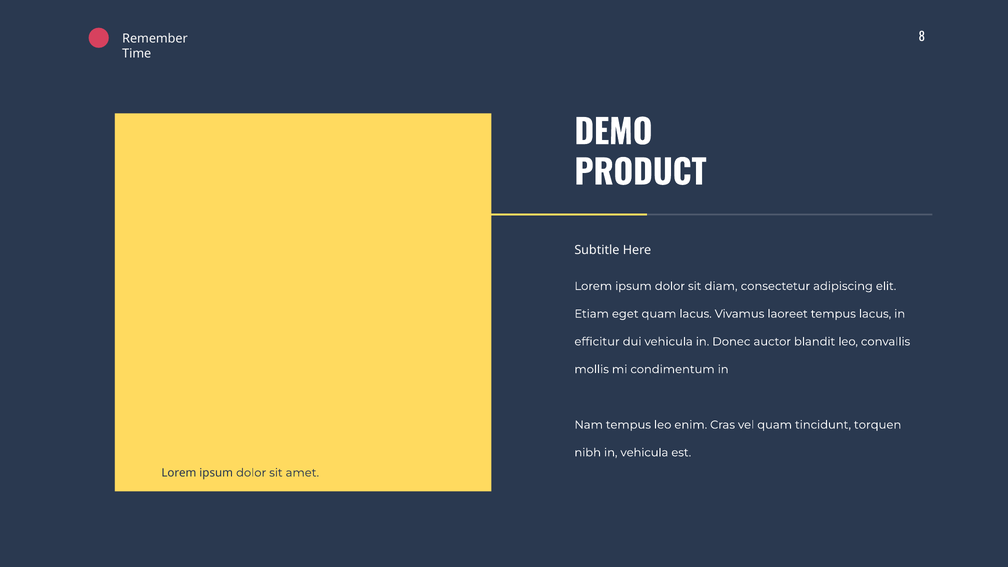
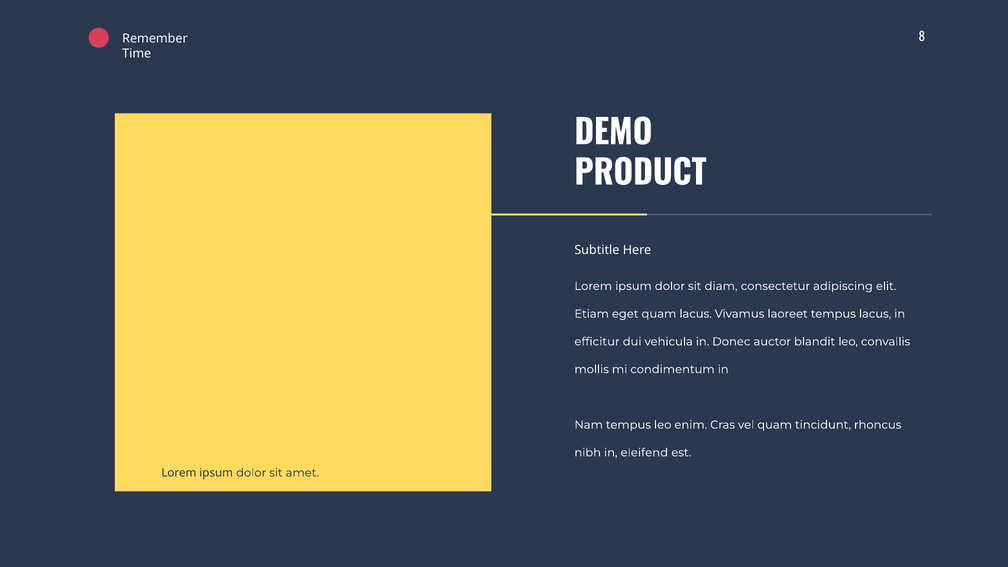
torquen: torquen -> rhoncus (878, 425)
in vehicula: vehicula -> eleifend (644, 453)
